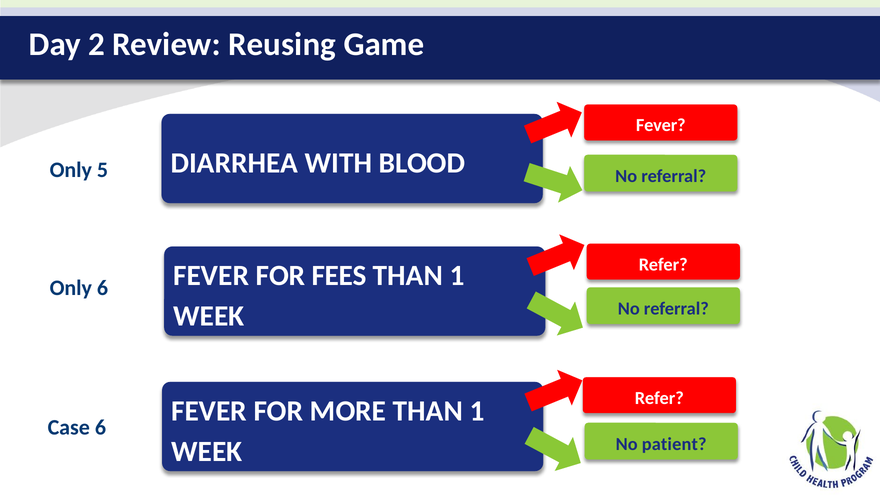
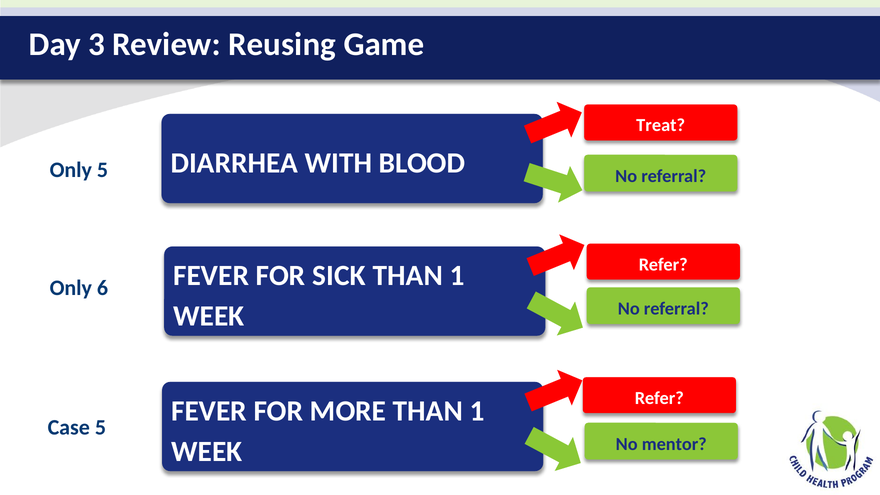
2: 2 -> 3 (97, 44)
Fever: Fever -> Treat (661, 125)
FEES: FEES -> SICK (339, 276)
Case 6: 6 -> 5 (100, 428)
patient: patient -> mentor (674, 444)
